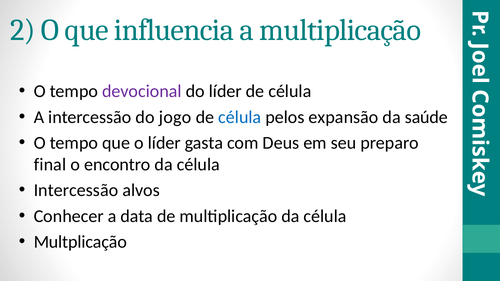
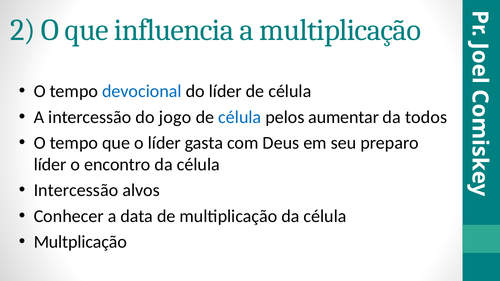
devocional colour: purple -> blue (142, 91)
expansão: expansão -> aumentar (344, 117)
saúde: saúde -> todos (426, 117)
final: final -> líder (50, 165)
